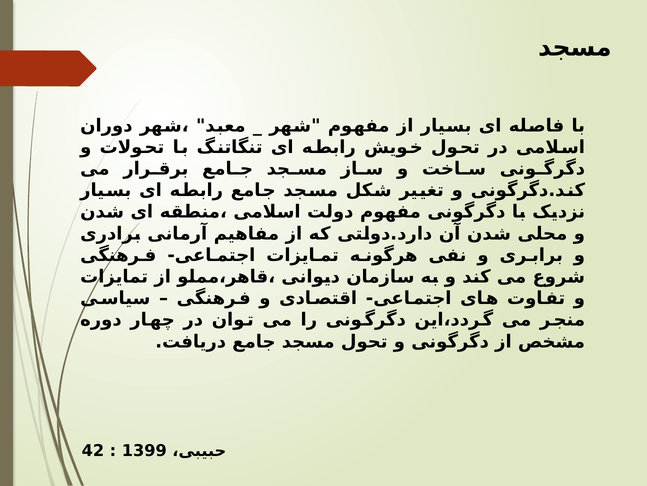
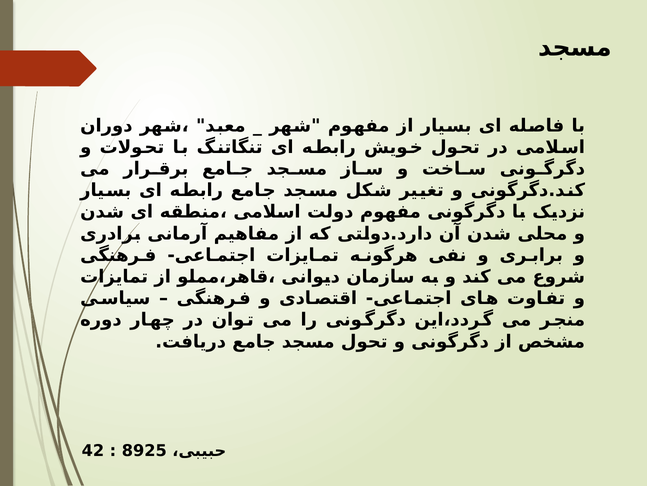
1399: 1399 -> 8925 (144, 450)
